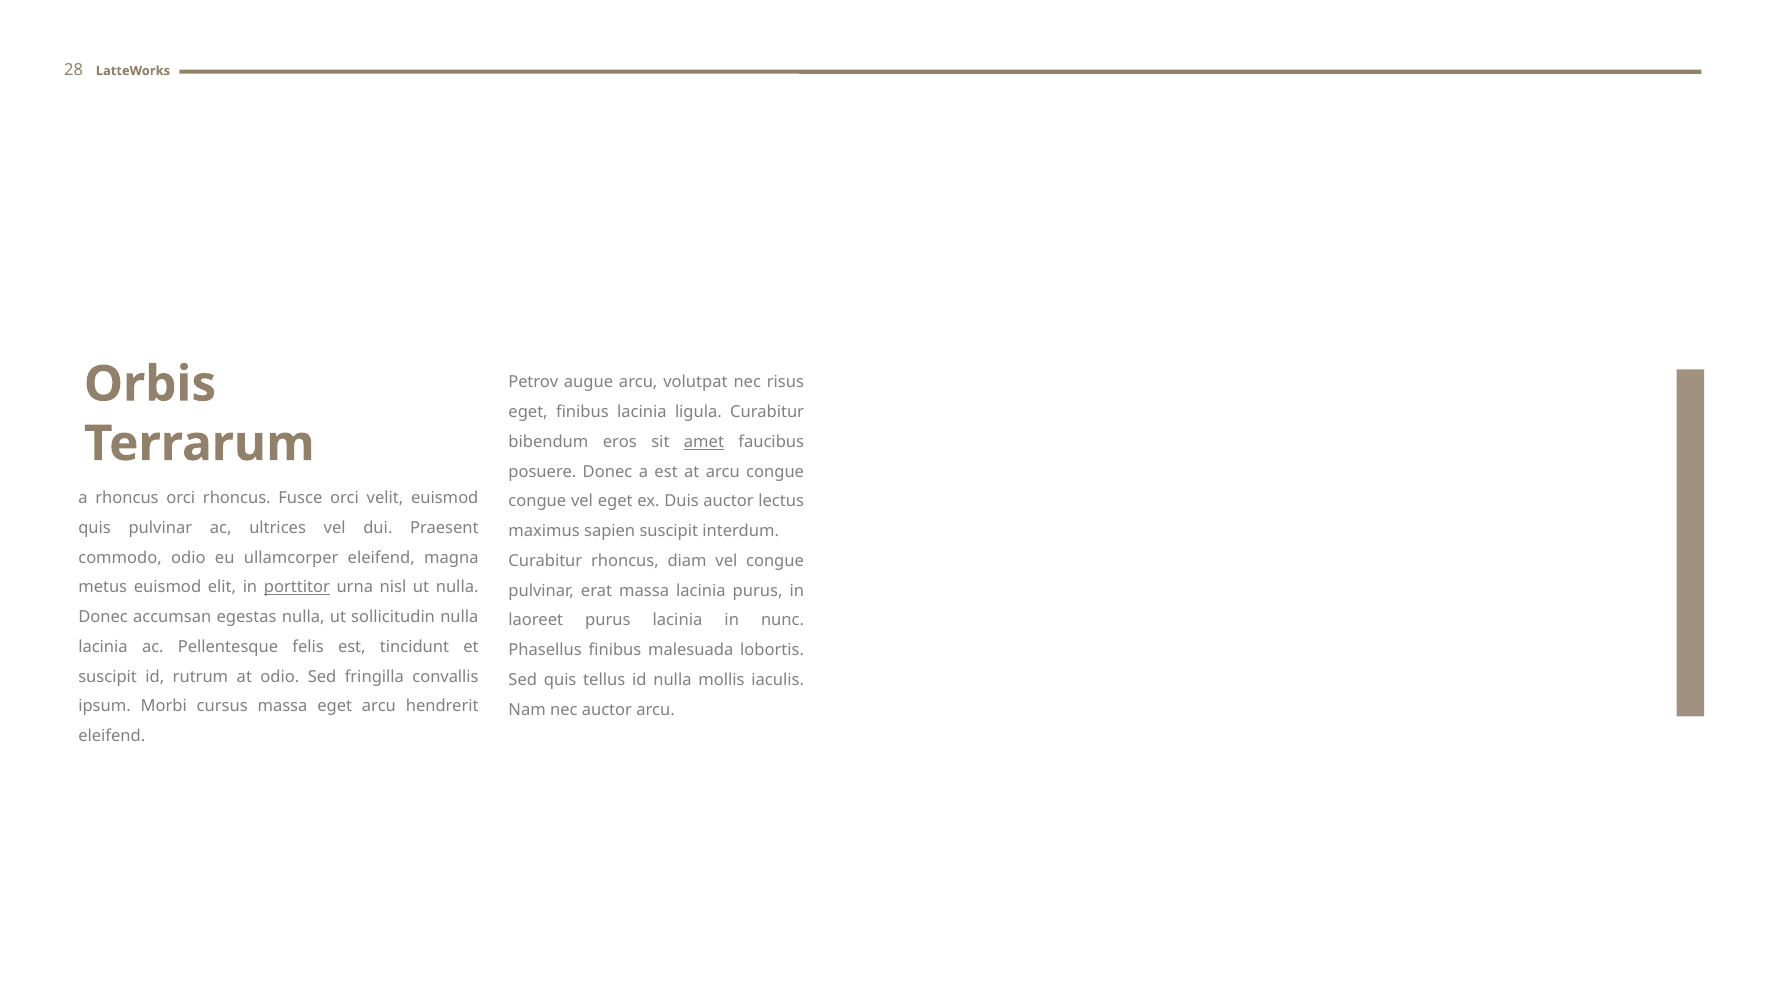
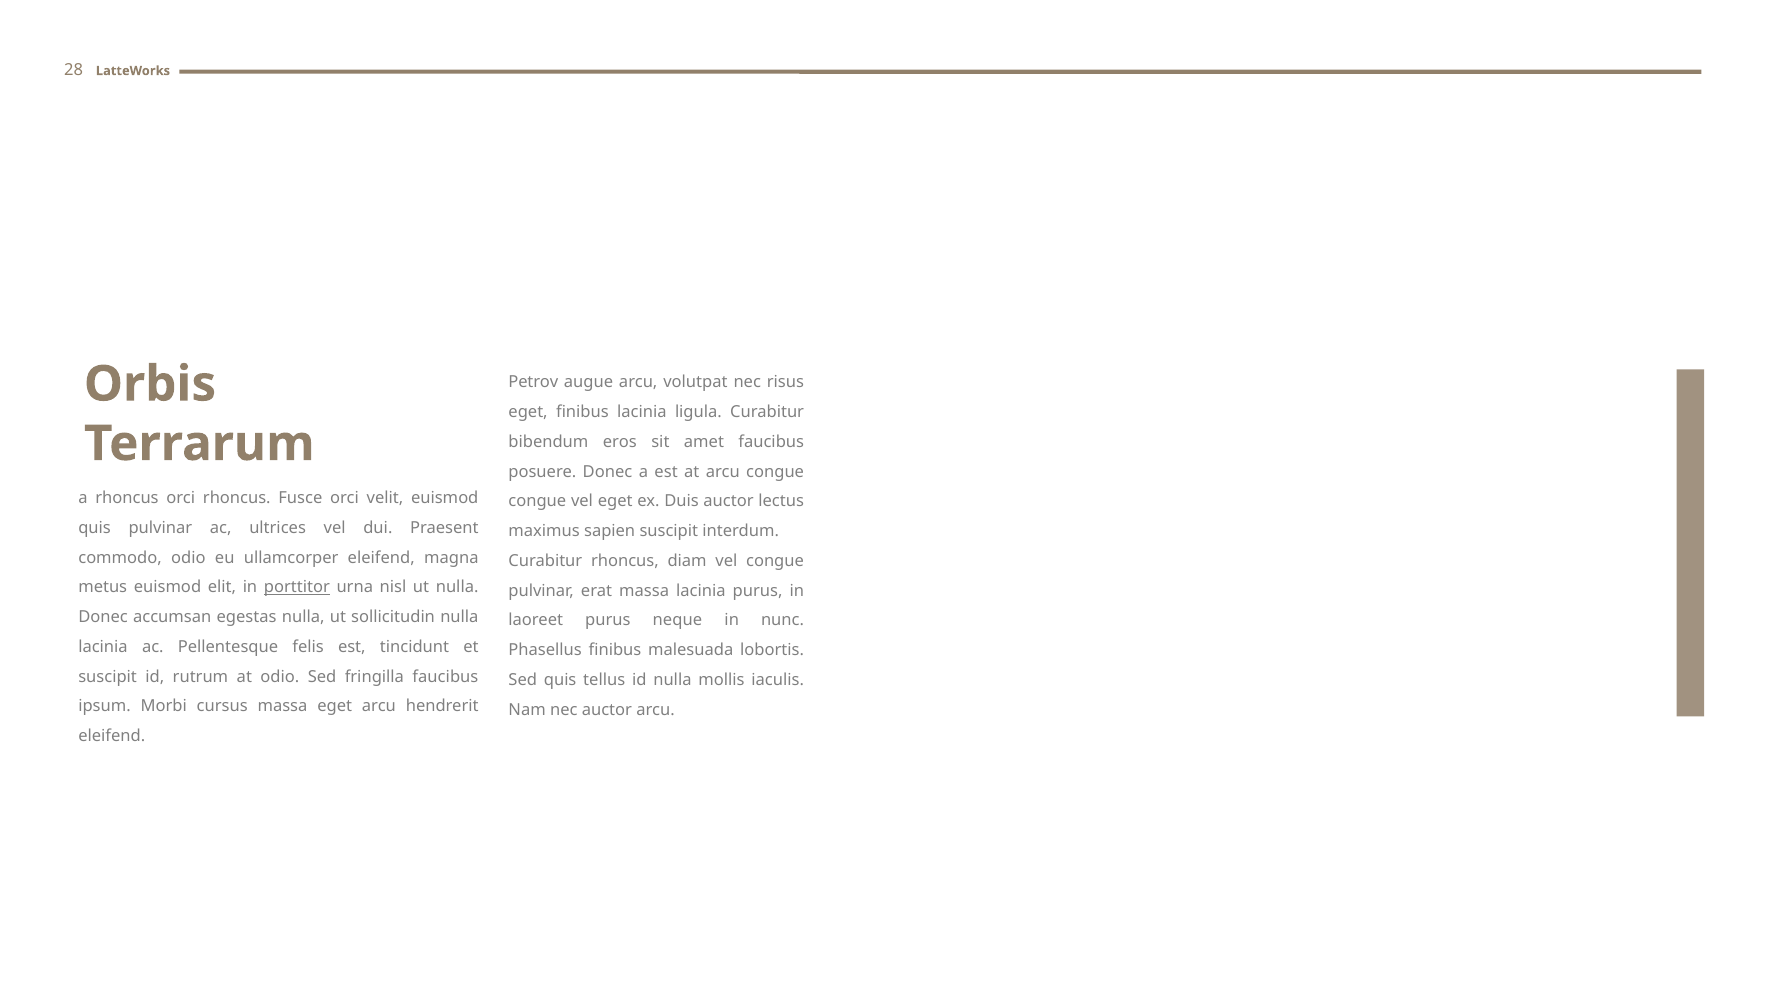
amet underline: present -> none (704, 442)
purus lacinia: lacinia -> neque (677, 621)
fringilla convallis: convallis -> faucibus (445, 677)
